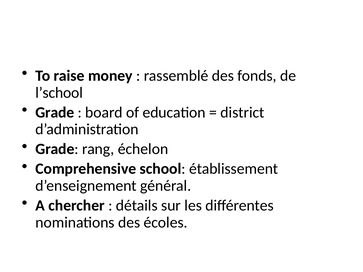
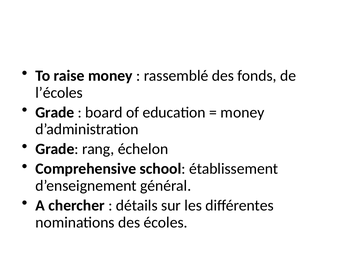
l’school: l’school -> l’écoles (59, 93)
district: district -> money (242, 113)
